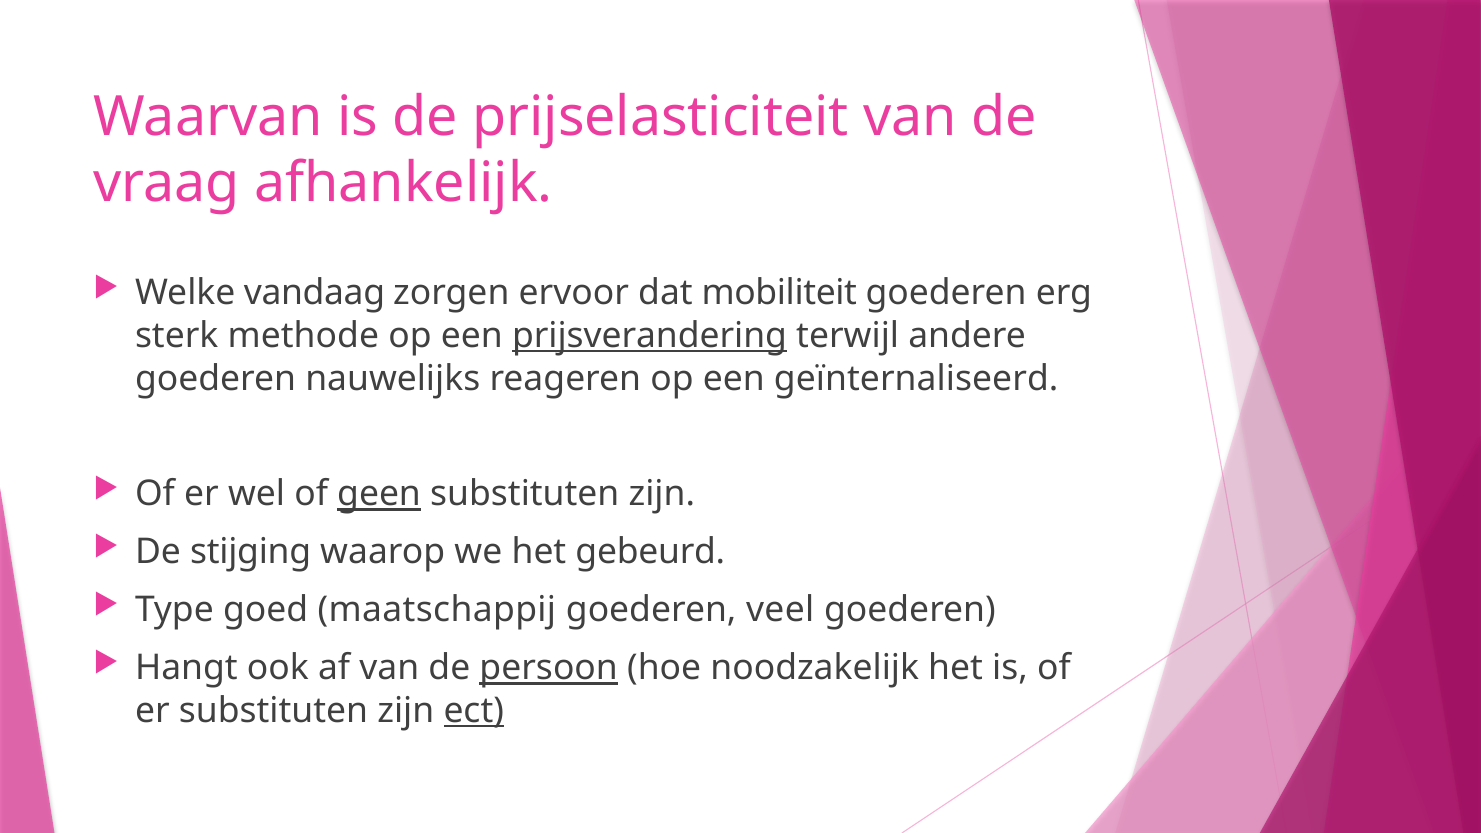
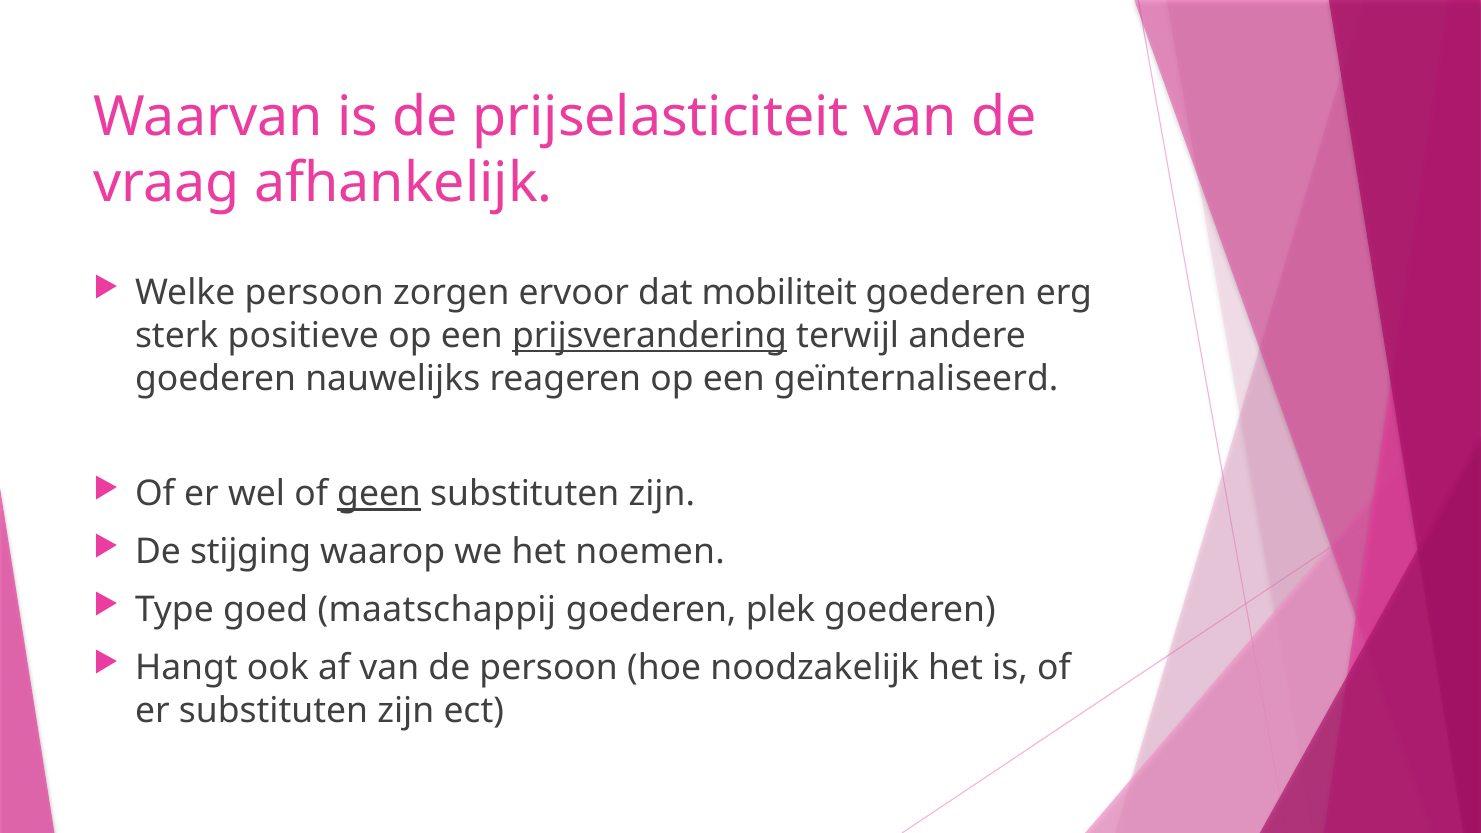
Welke vandaag: vandaag -> persoon (314, 293)
methode: methode -> positieve (303, 336)
gebeurd: gebeurd -> noemen (650, 552)
veel: veel -> plek (780, 610)
persoon underline: present -> none (549, 668)
ect underline: present -> none (474, 711)
